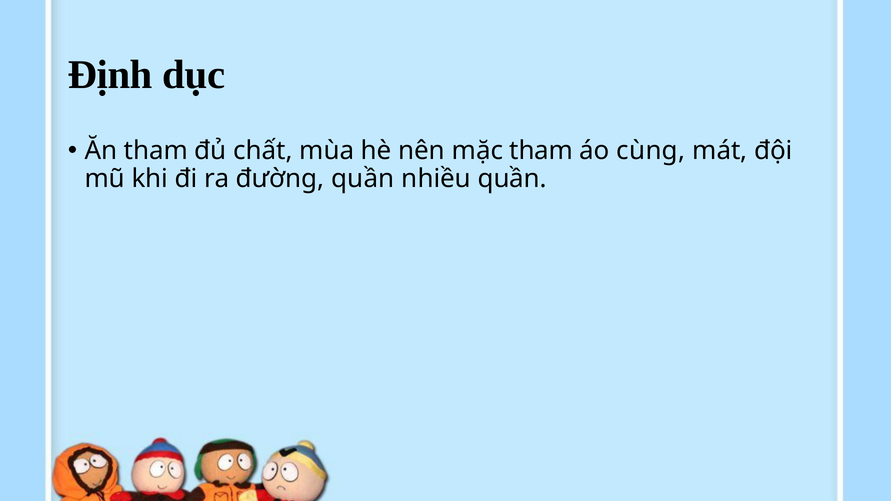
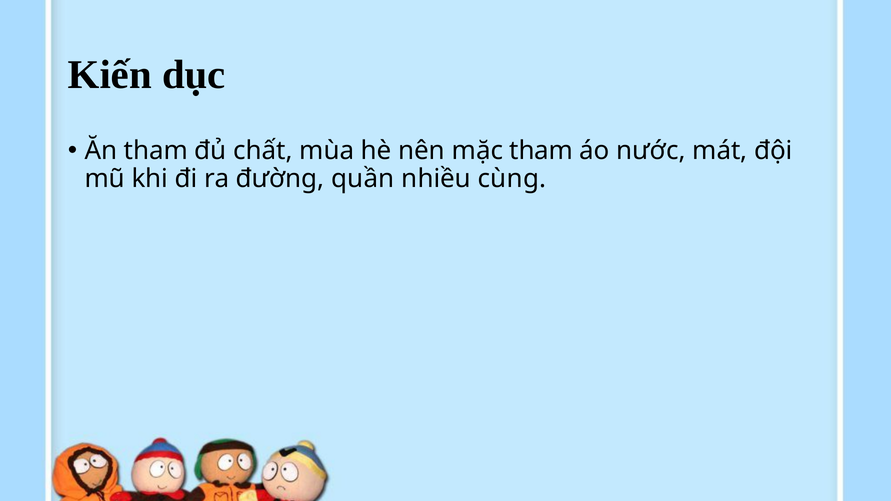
Định: Định -> Kiến (110, 75)
cùng: cùng -> nước (651, 151)
nhiều quần: quần -> cùng (512, 179)
